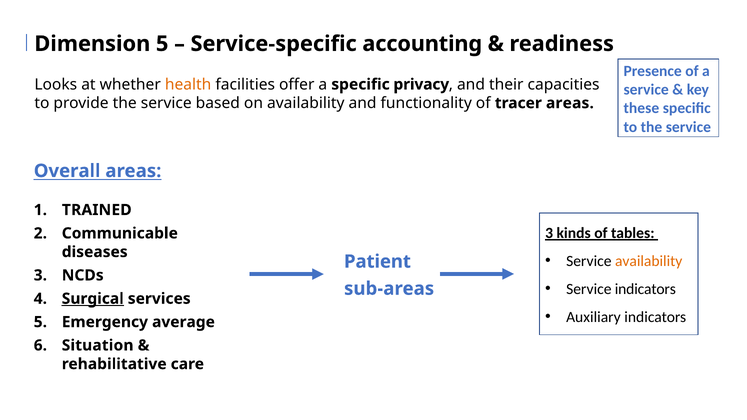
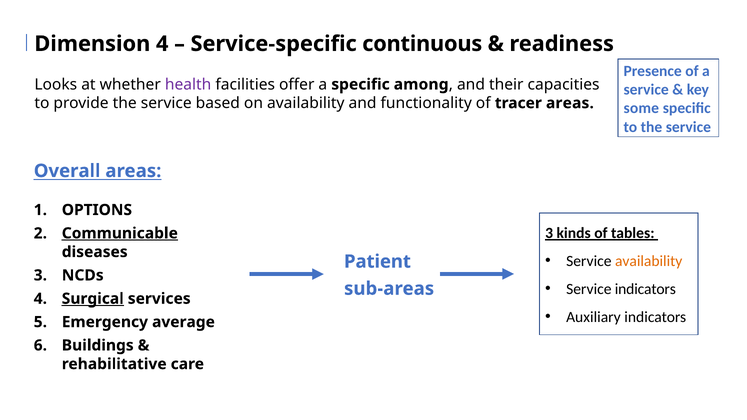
Dimension 5: 5 -> 4 (162, 44)
accounting: accounting -> continuous (422, 44)
health colour: orange -> purple (188, 84)
privacy: privacy -> among (421, 84)
these: these -> some (641, 108)
TRAINED: TRAINED -> OPTIONS (97, 210)
Communicable underline: none -> present (120, 233)
Situation: Situation -> Buildings (98, 345)
